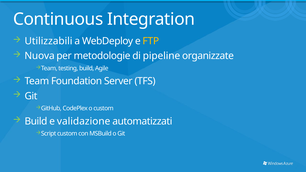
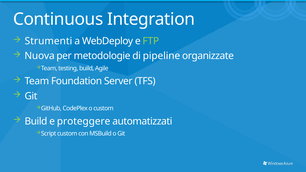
Utilizzabili: Utilizzabili -> Strumenti (48, 41)
FTP colour: yellow -> light green (151, 41)
validazione: validazione -> proteggere (84, 121)
